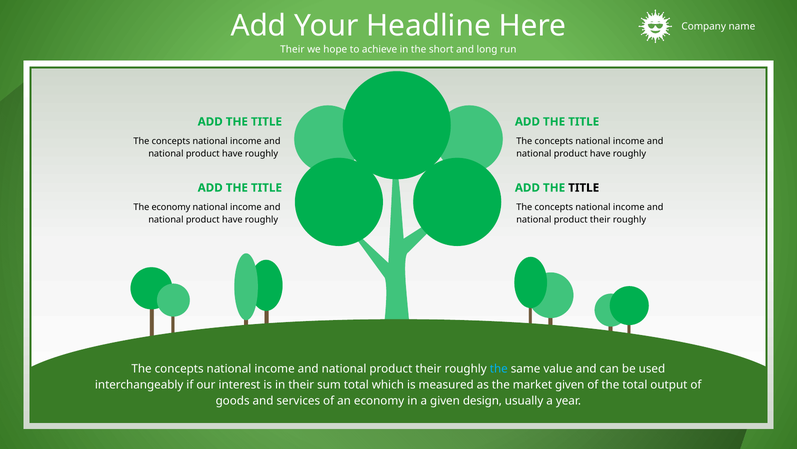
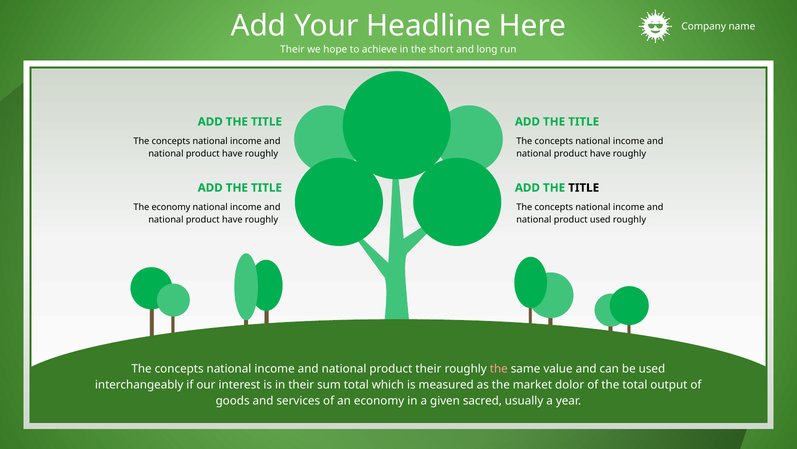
their: their -> used (600, 219)
the colour: light blue -> pink (499, 369)
market given: given -> dolor (570, 384)
design: design -> sacred (482, 400)
